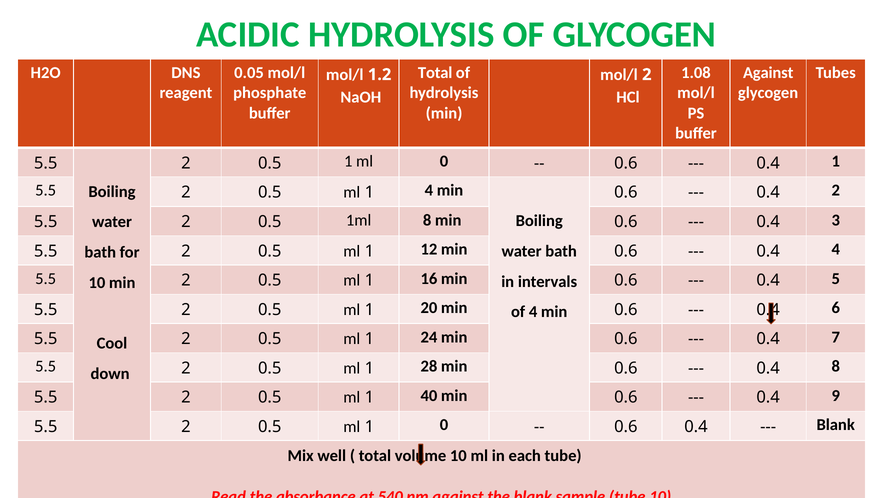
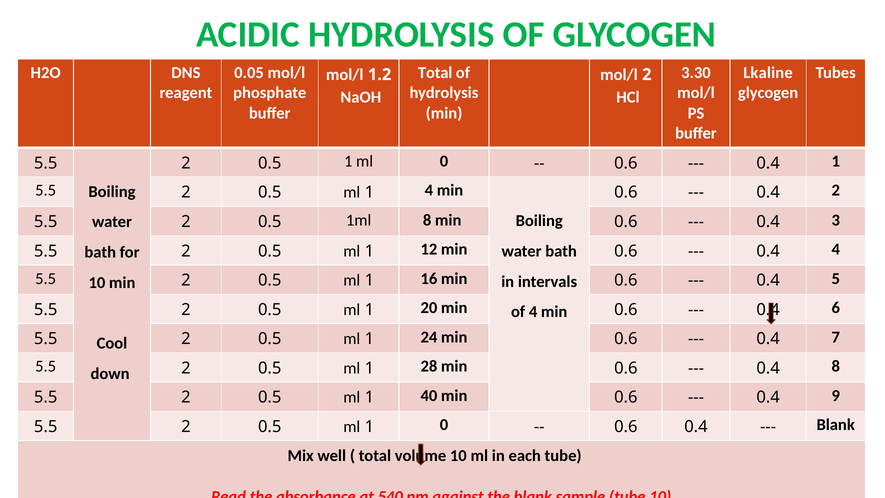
1.08: 1.08 -> 3.30 (696, 73)
Against: Against -> Lkaline (768, 73)
